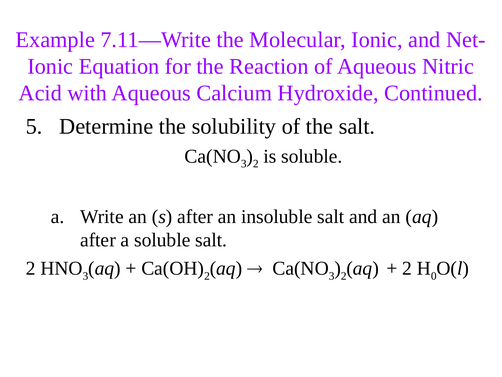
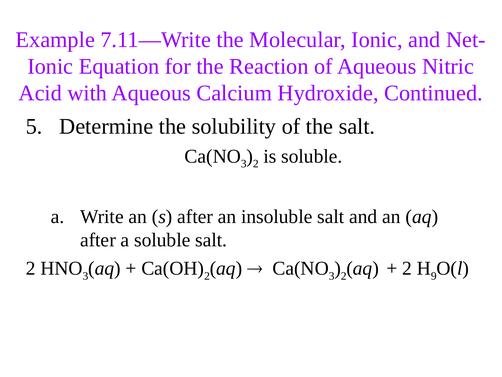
0: 0 -> 9 (434, 276)
